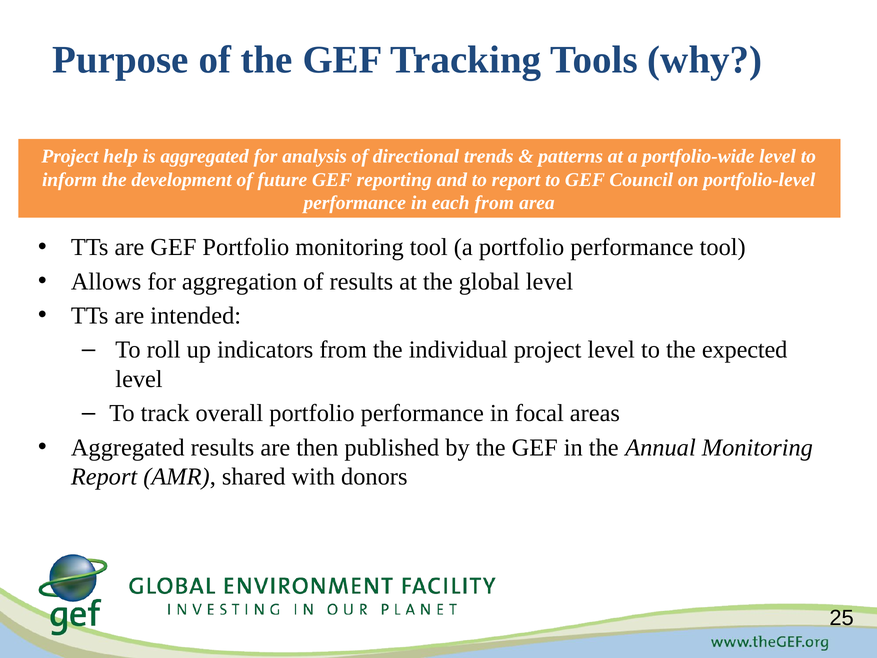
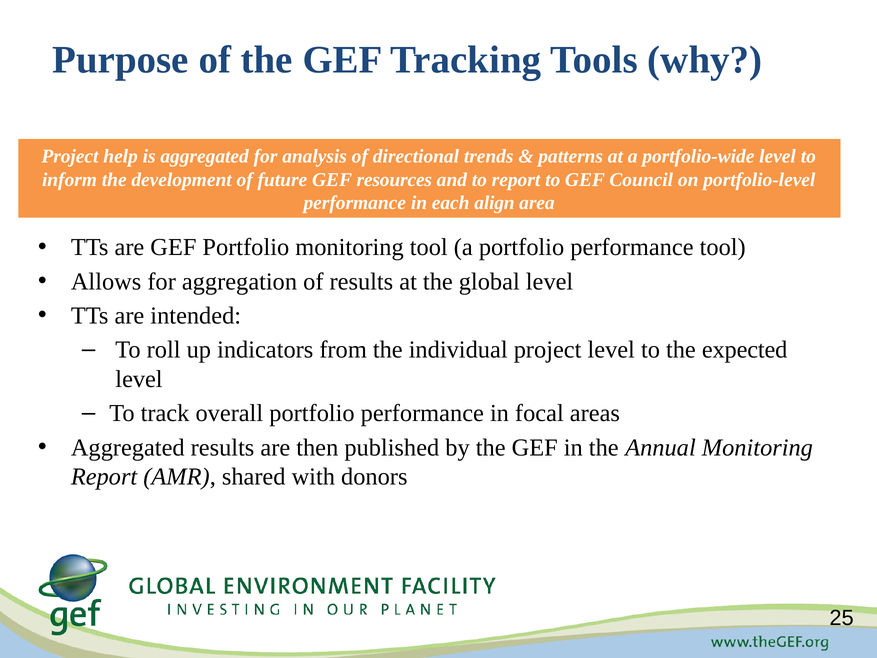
reporting: reporting -> resources (394, 180)
each from: from -> align (495, 203)
